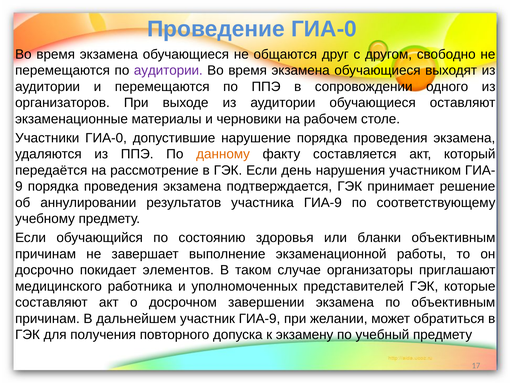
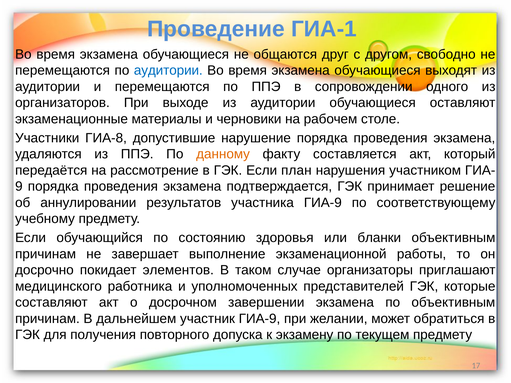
Проведение ГИА-0: ГИА-0 -> ГИА-1 (324, 29)
аудитории colour: purple -> blue (168, 71)
Участники ГИА-0: ГИА-0 -> ГИА-8 (106, 138)
день: день -> план (296, 170)
учебный: учебный -> текущем (382, 335)
